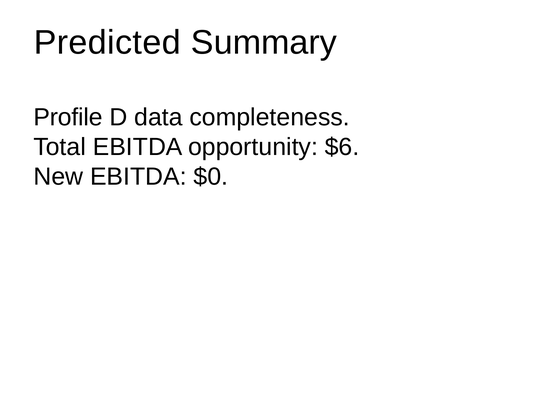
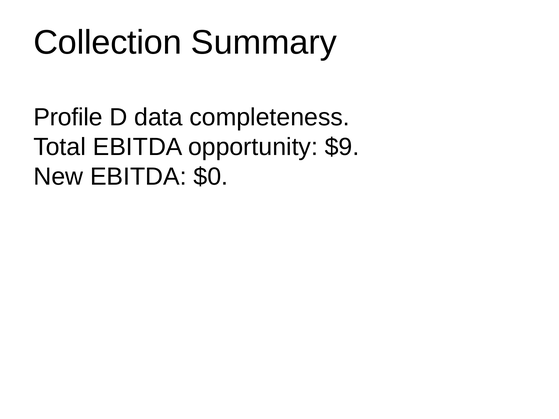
Predicted: Predicted -> Collection (108, 42)
$6: $6 -> $9 (342, 147)
